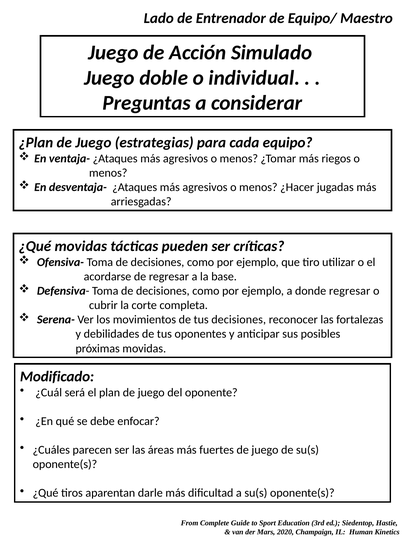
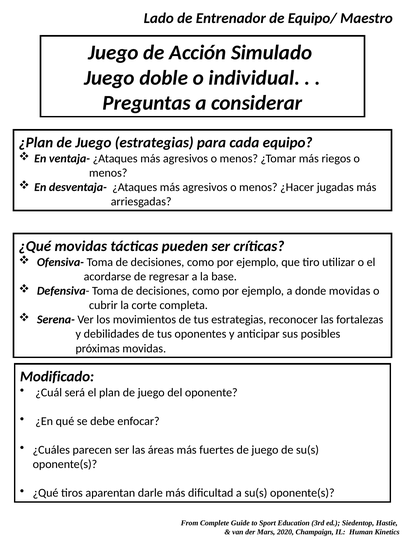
donde regresar: regresar -> movidas (350, 291)
tus decisiones: decisiones -> estrategias (239, 320)
